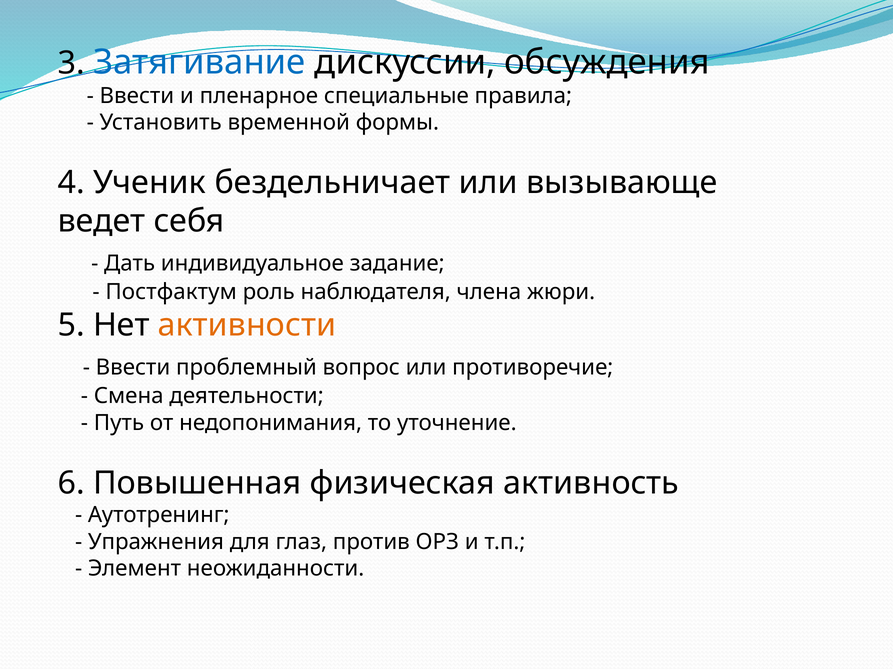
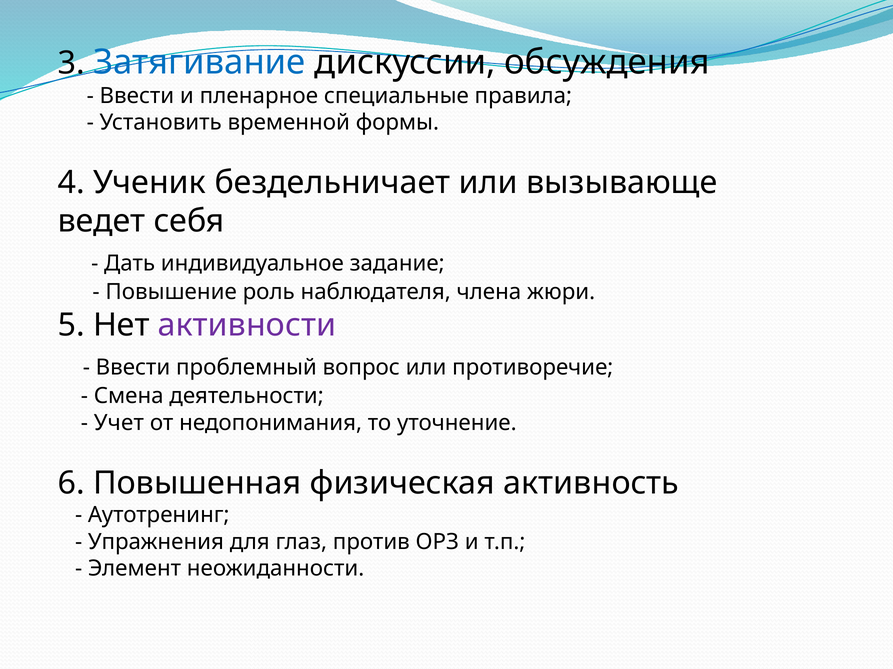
Постфактум: Постфактум -> Повышение (171, 292)
активности colour: orange -> purple (247, 326)
Путь: Путь -> Учет (119, 423)
